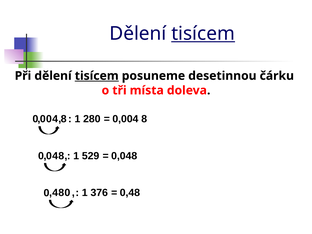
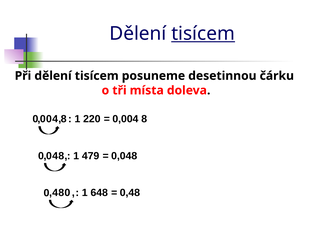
tisícem underline: present -> none (97, 76)
280: 280 -> 220 (92, 119)
529: 529 -> 479 (91, 156)
376: 376 -> 648 (99, 193)
